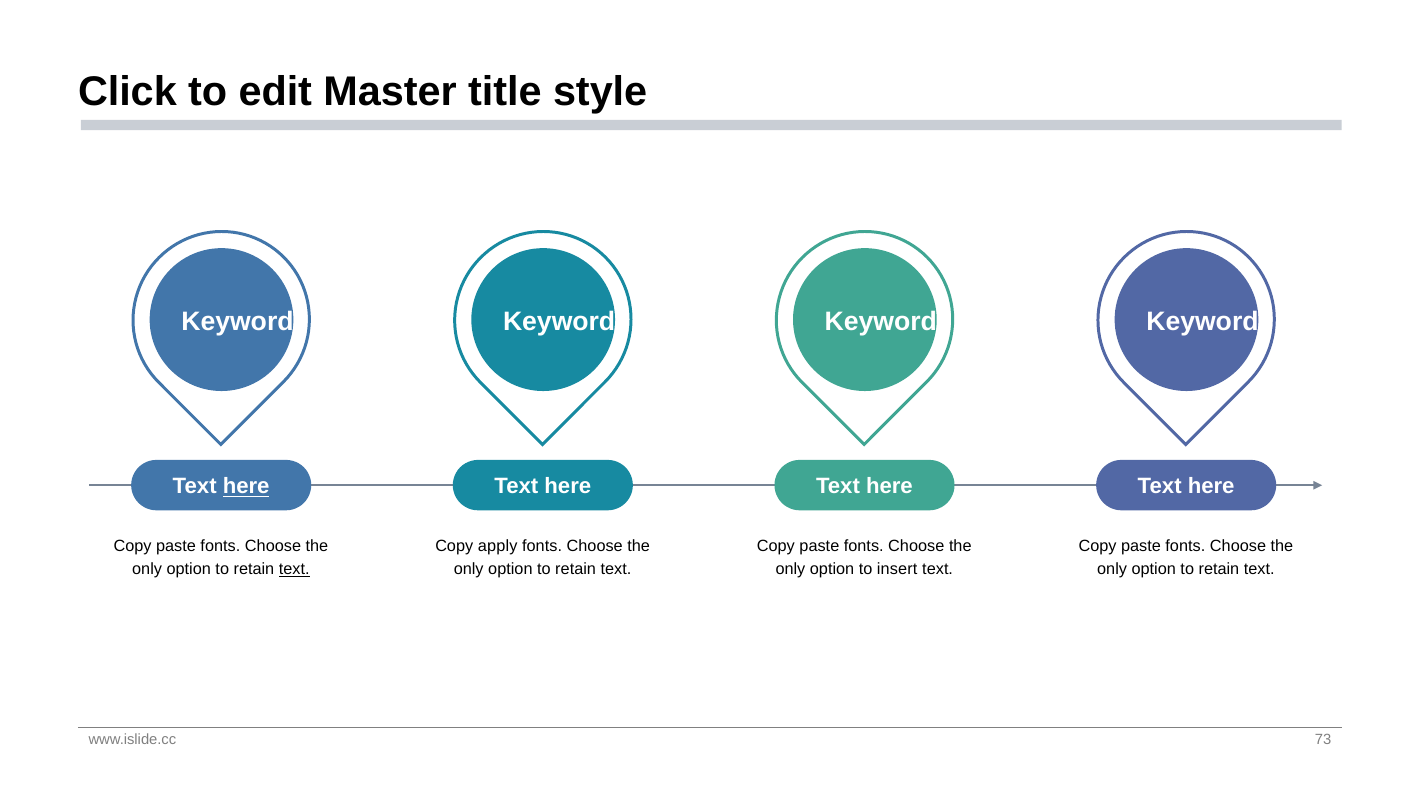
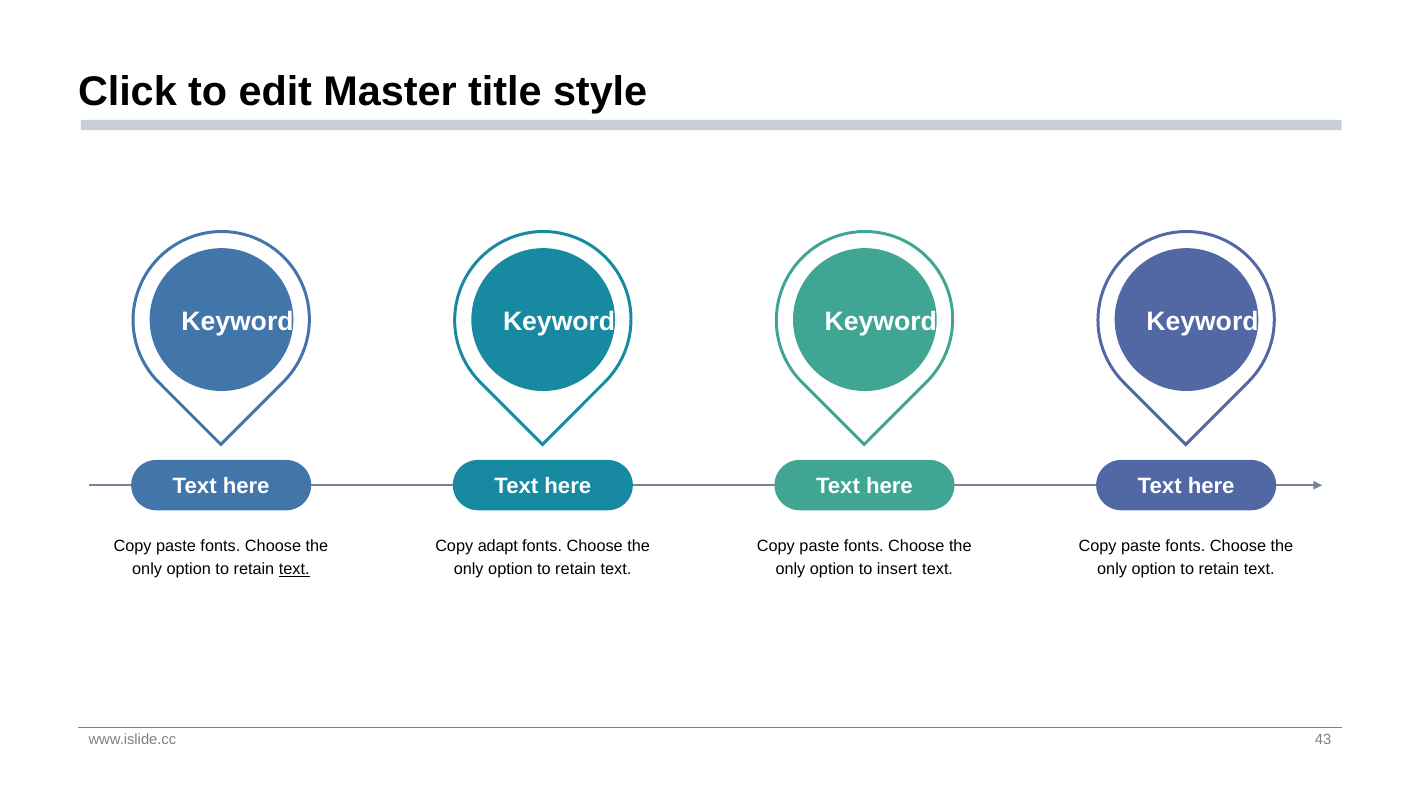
here underline: present -> none (246, 486)
apply: apply -> adapt (498, 546)
73: 73 -> 43 (1323, 740)
